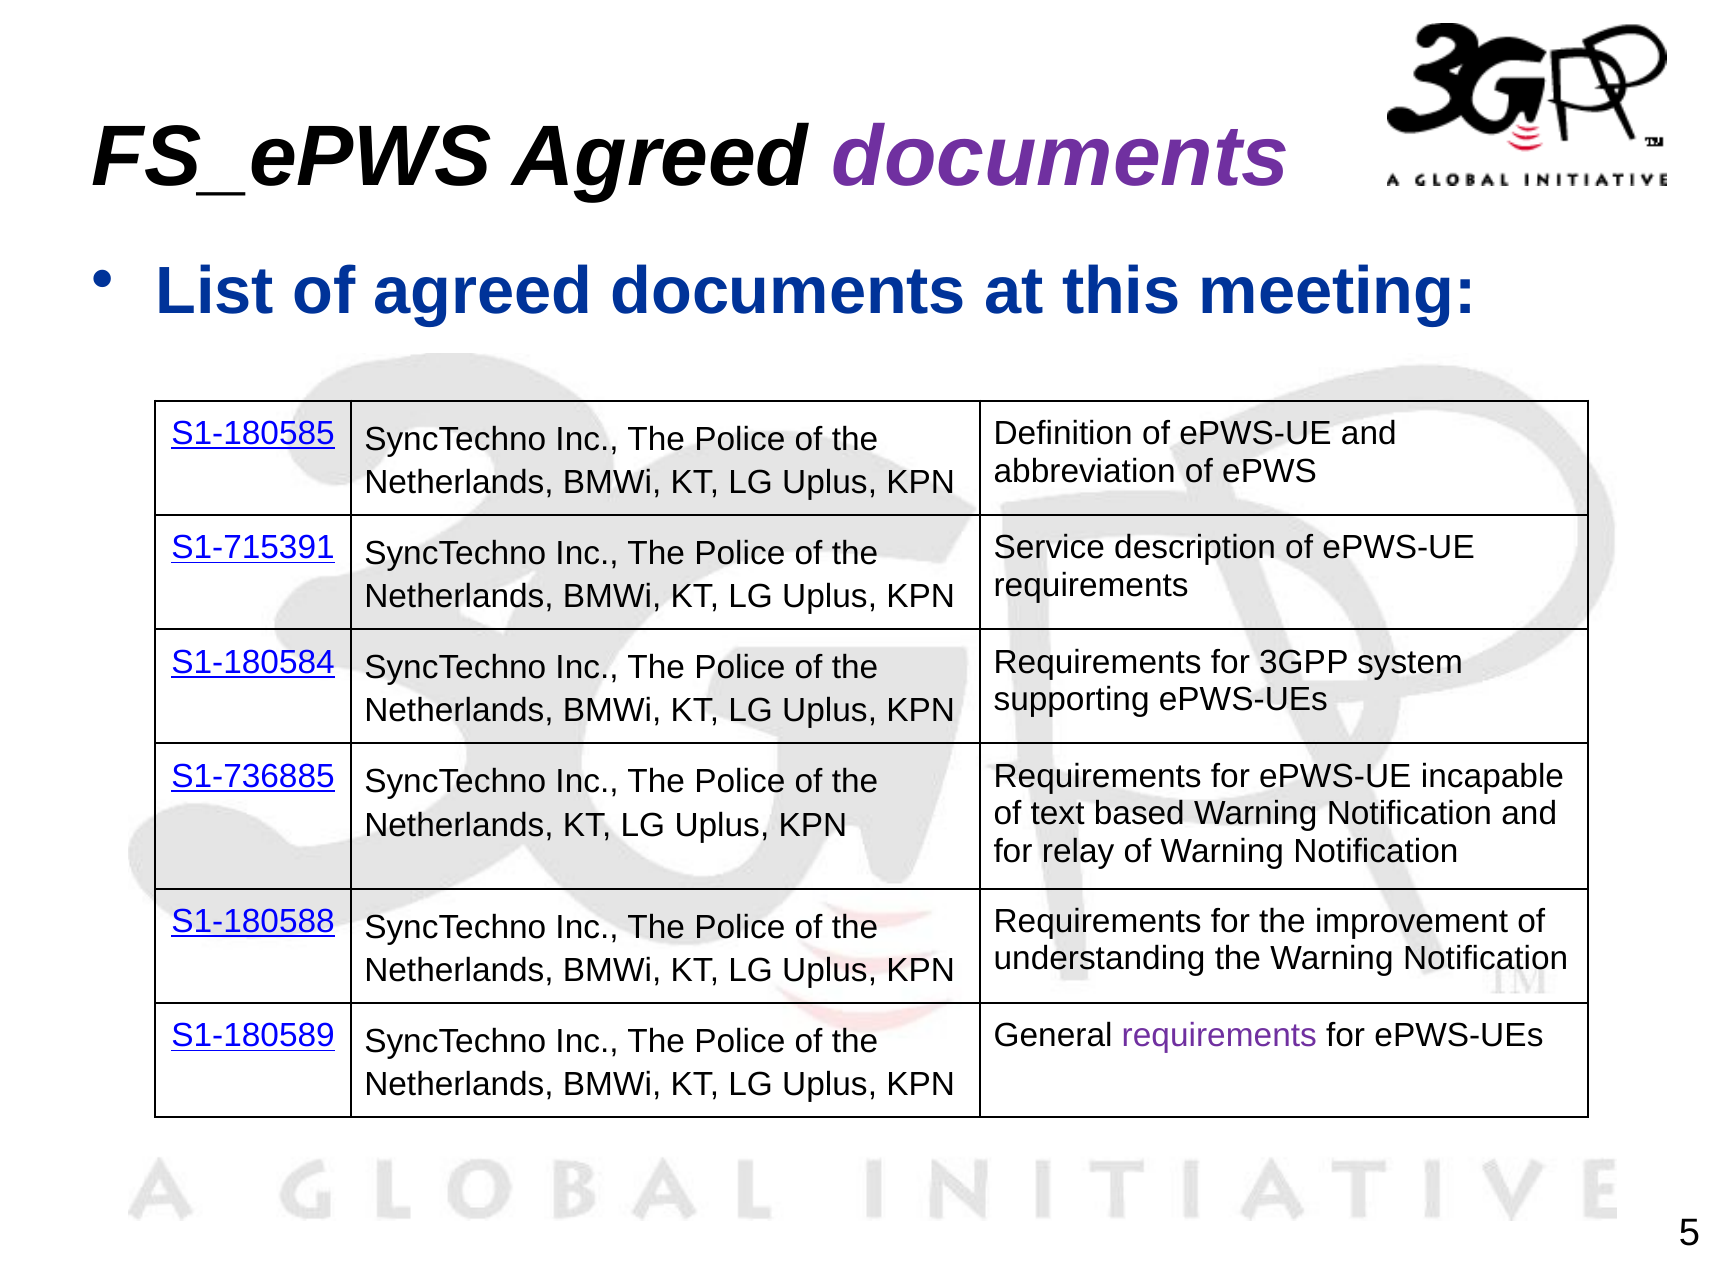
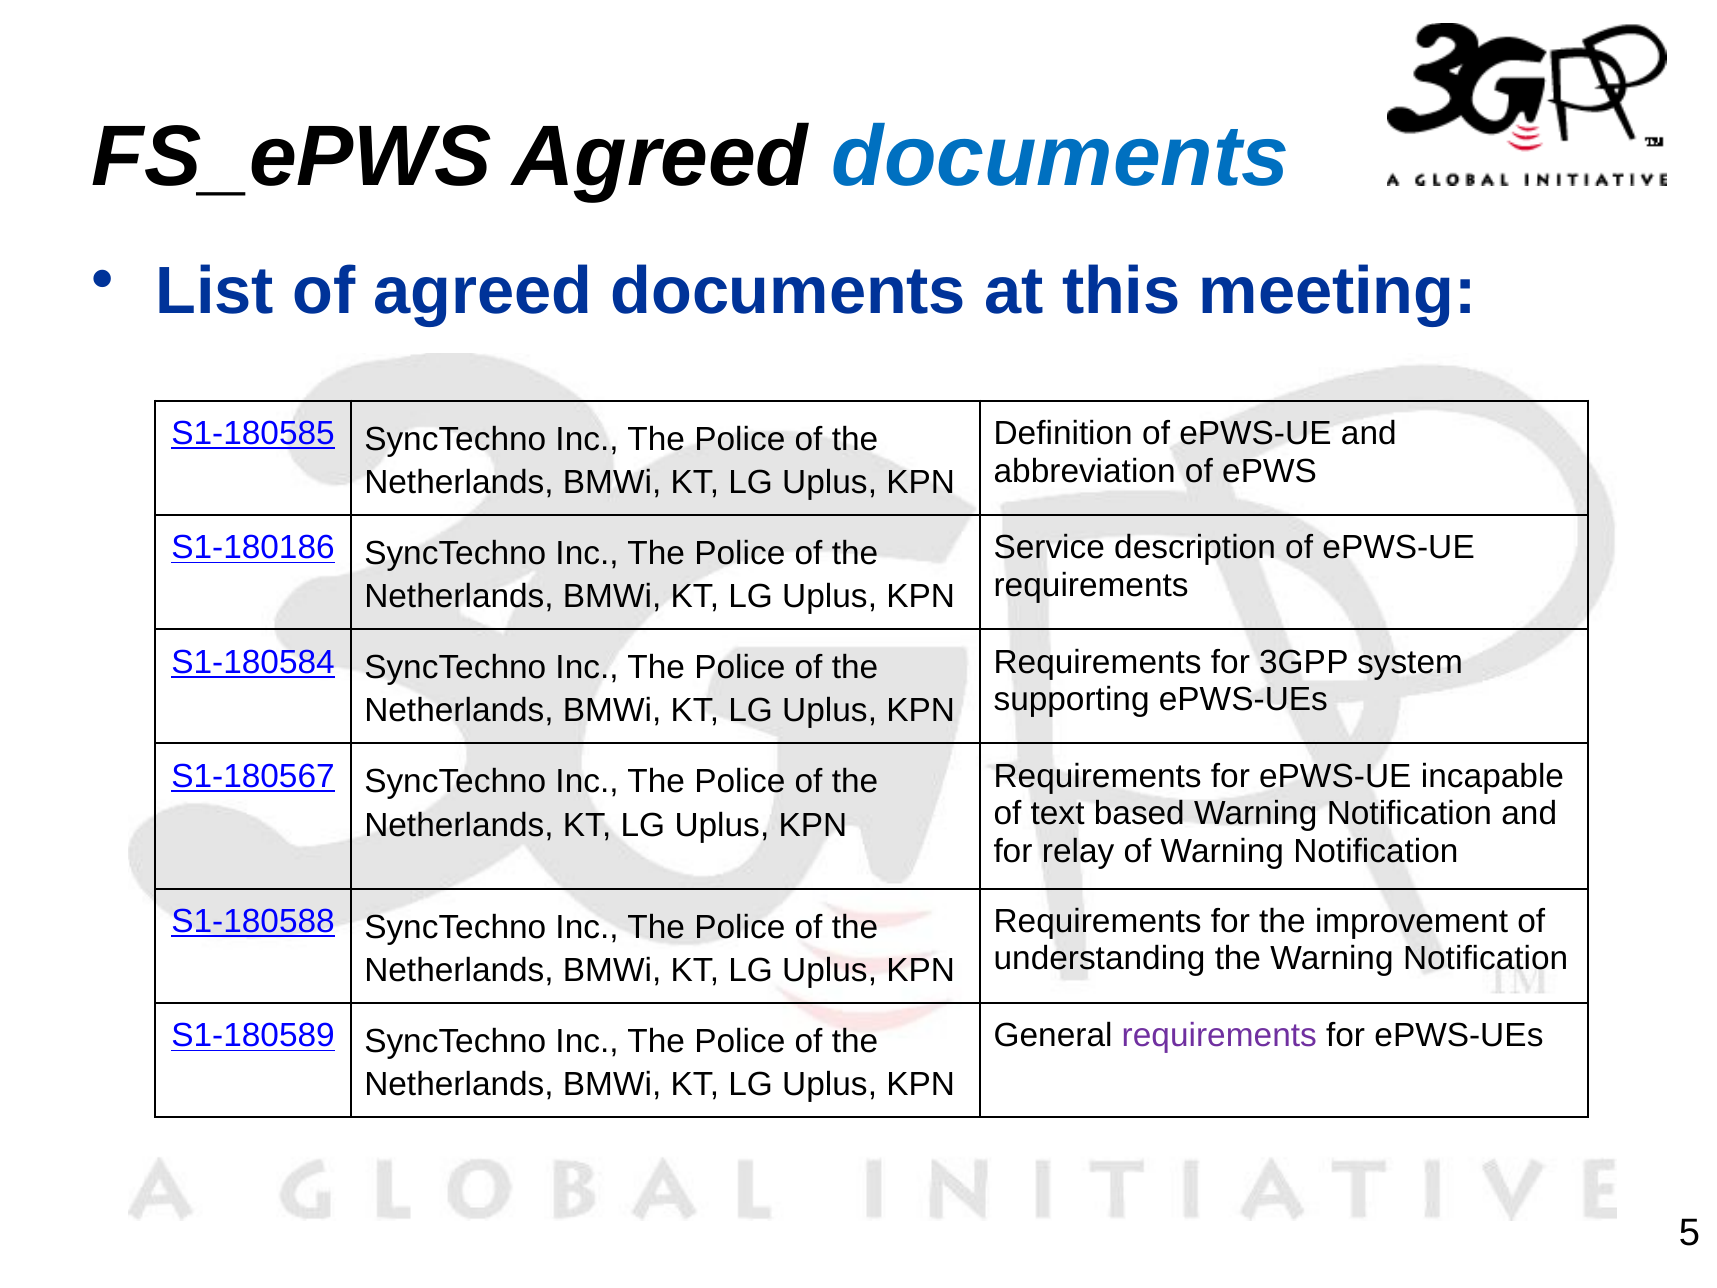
documents colour: purple -> blue (1061, 157)
S1-715391: S1-715391 -> S1-180186 (253, 548)
S1-736885: S1-736885 -> S1-180567 (253, 776)
